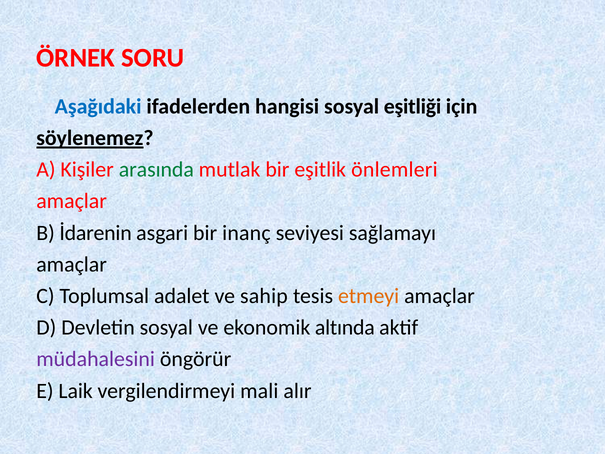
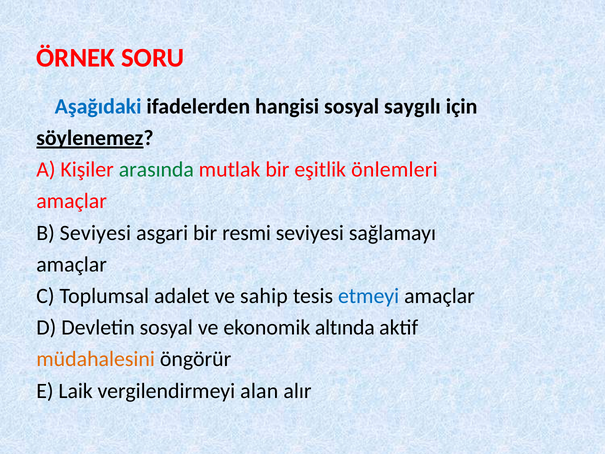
eşitliği: eşitliği -> saygılı (412, 106)
B İdarenin: İdarenin -> Seviyesi (95, 233)
inanç: inanç -> resmi (247, 233)
etmeyi colour: orange -> blue (369, 296)
müdahalesini colour: purple -> orange (96, 359)
mali: mali -> alan (259, 391)
